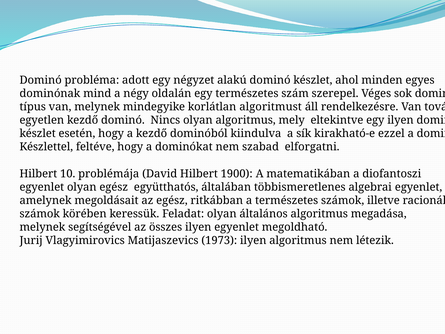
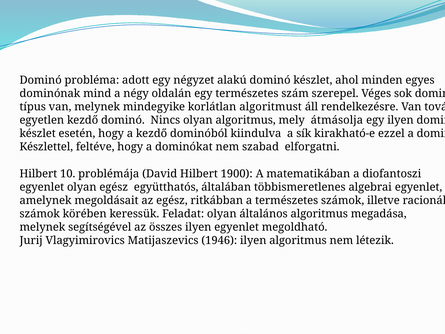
eltekintve: eltekintve -> átmásolja (337, 120)
1973: 1973 -> 1946 (219, 240)
